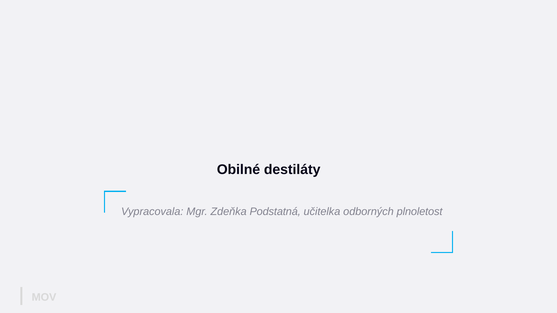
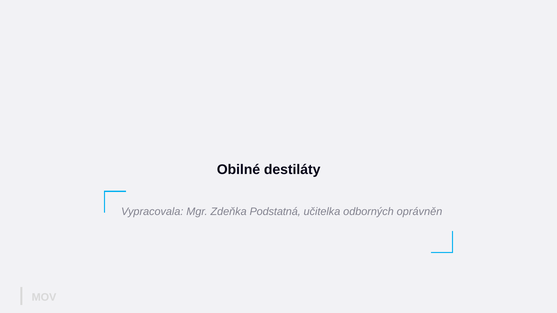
plnoletost: plnoletost -> oprávněn (420, 212)
